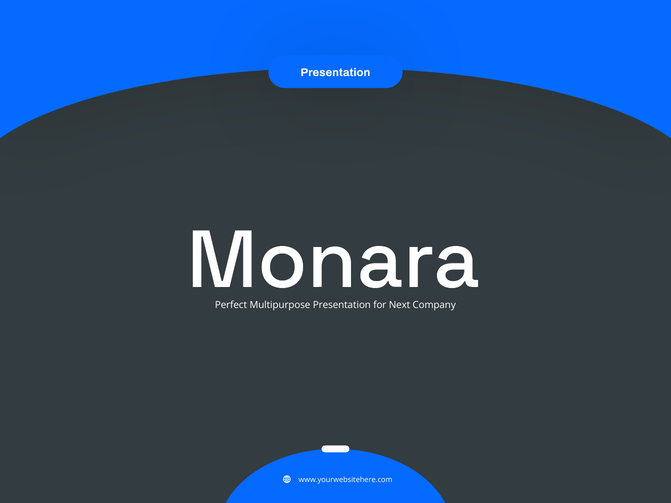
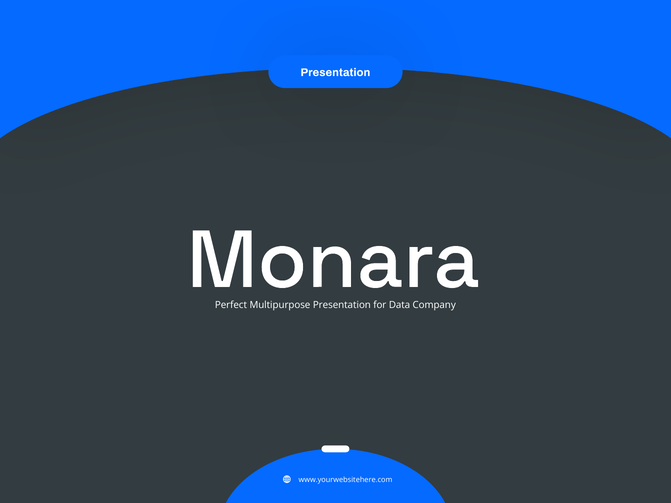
Next: Next -> Data (400, 305)
